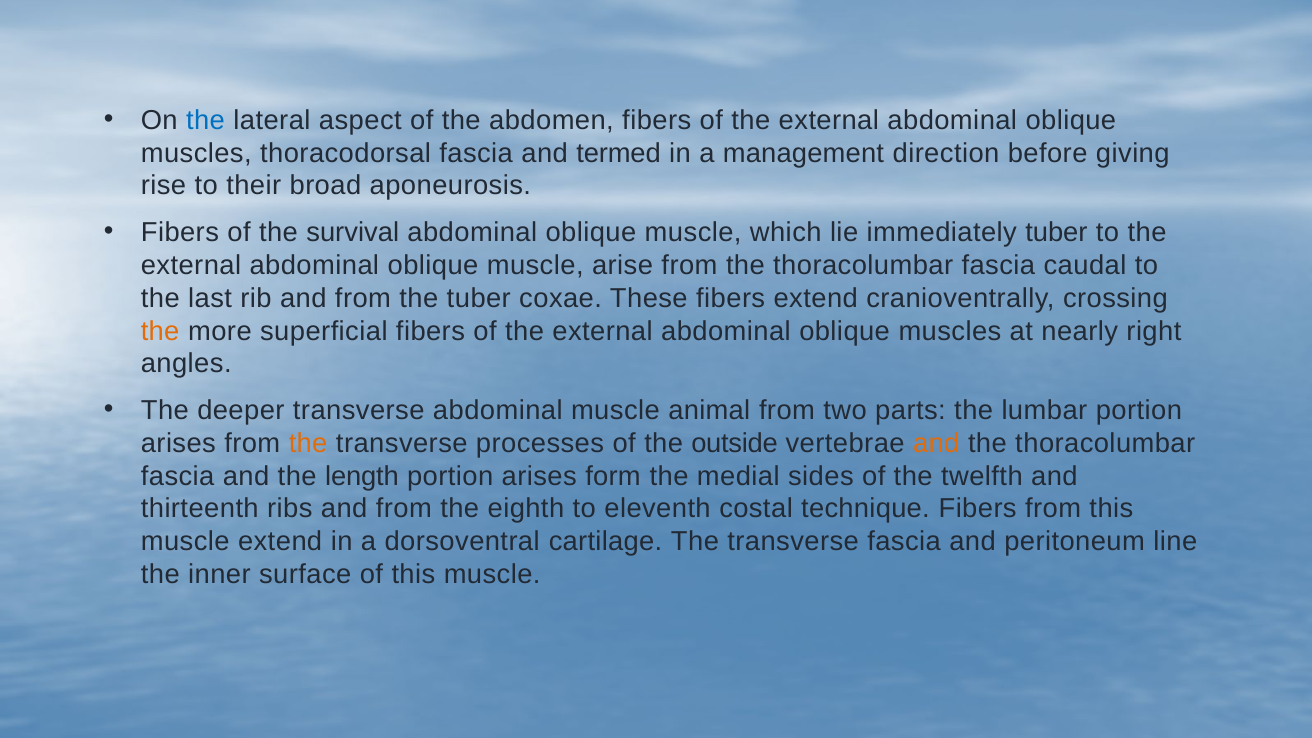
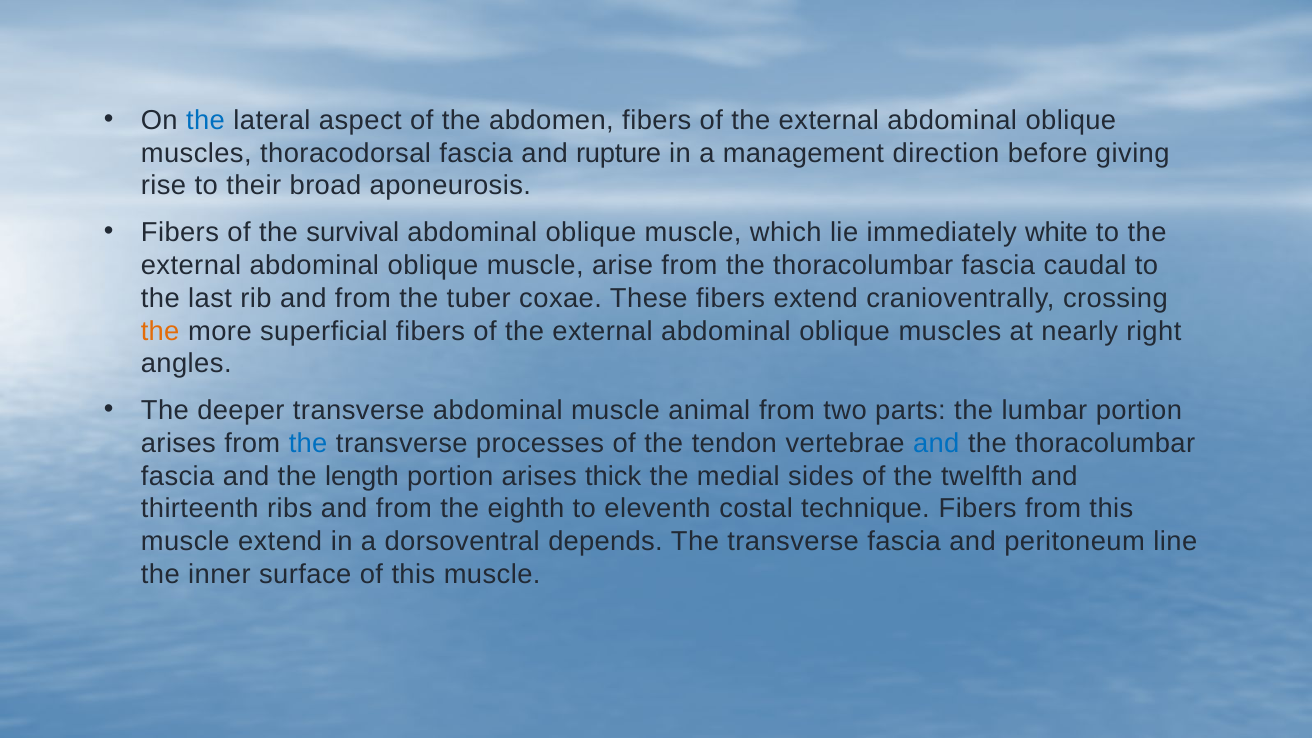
termed: termed -> rupture (619, 153)
immediately tuber: tuber -> white (1057, 232)
the colour: orange -> blue (308, 443)
outside: outside -> tendon (734, 443)
and colour: orange -> blue (936, 443)
form: form -> thick (613, 476)
cartilage: cartilage -> depends (605, 542)
